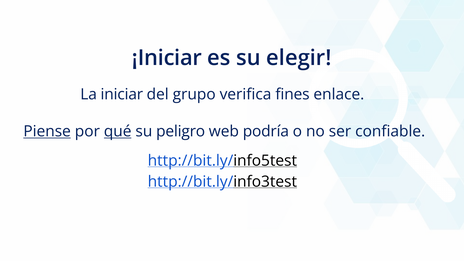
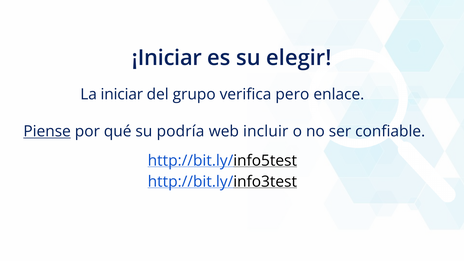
fines: fines -> pero (292, 94)
qué underline: present -> none (118, 131)
peligro: peligro -> podría (180, 131)
podría: podría -> incluir (266, 131)
